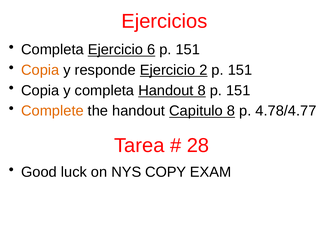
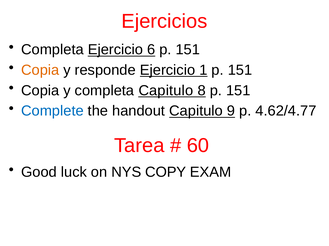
2: 2 -> 1 (203, 70)
completa Handout: Handout -> Capitulo (166, 91)
Complete colour: orange -> blue (52, 111)
Capitulo 8: 8 -> 9 (231, 111)
4.78/4.77: 4.78/4.77 -> 4.62/4.77 (286, 111)
28: 28 -> 60 (198, 146)
